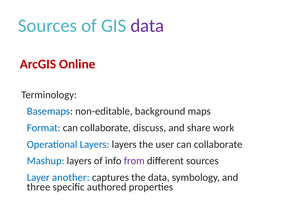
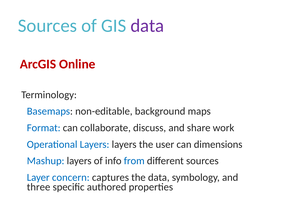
user can collaborate: collaborate -> dimensions (218, 144)
from colour: purple -> blue (134, 161)
another: another -> concern (71, 177)
